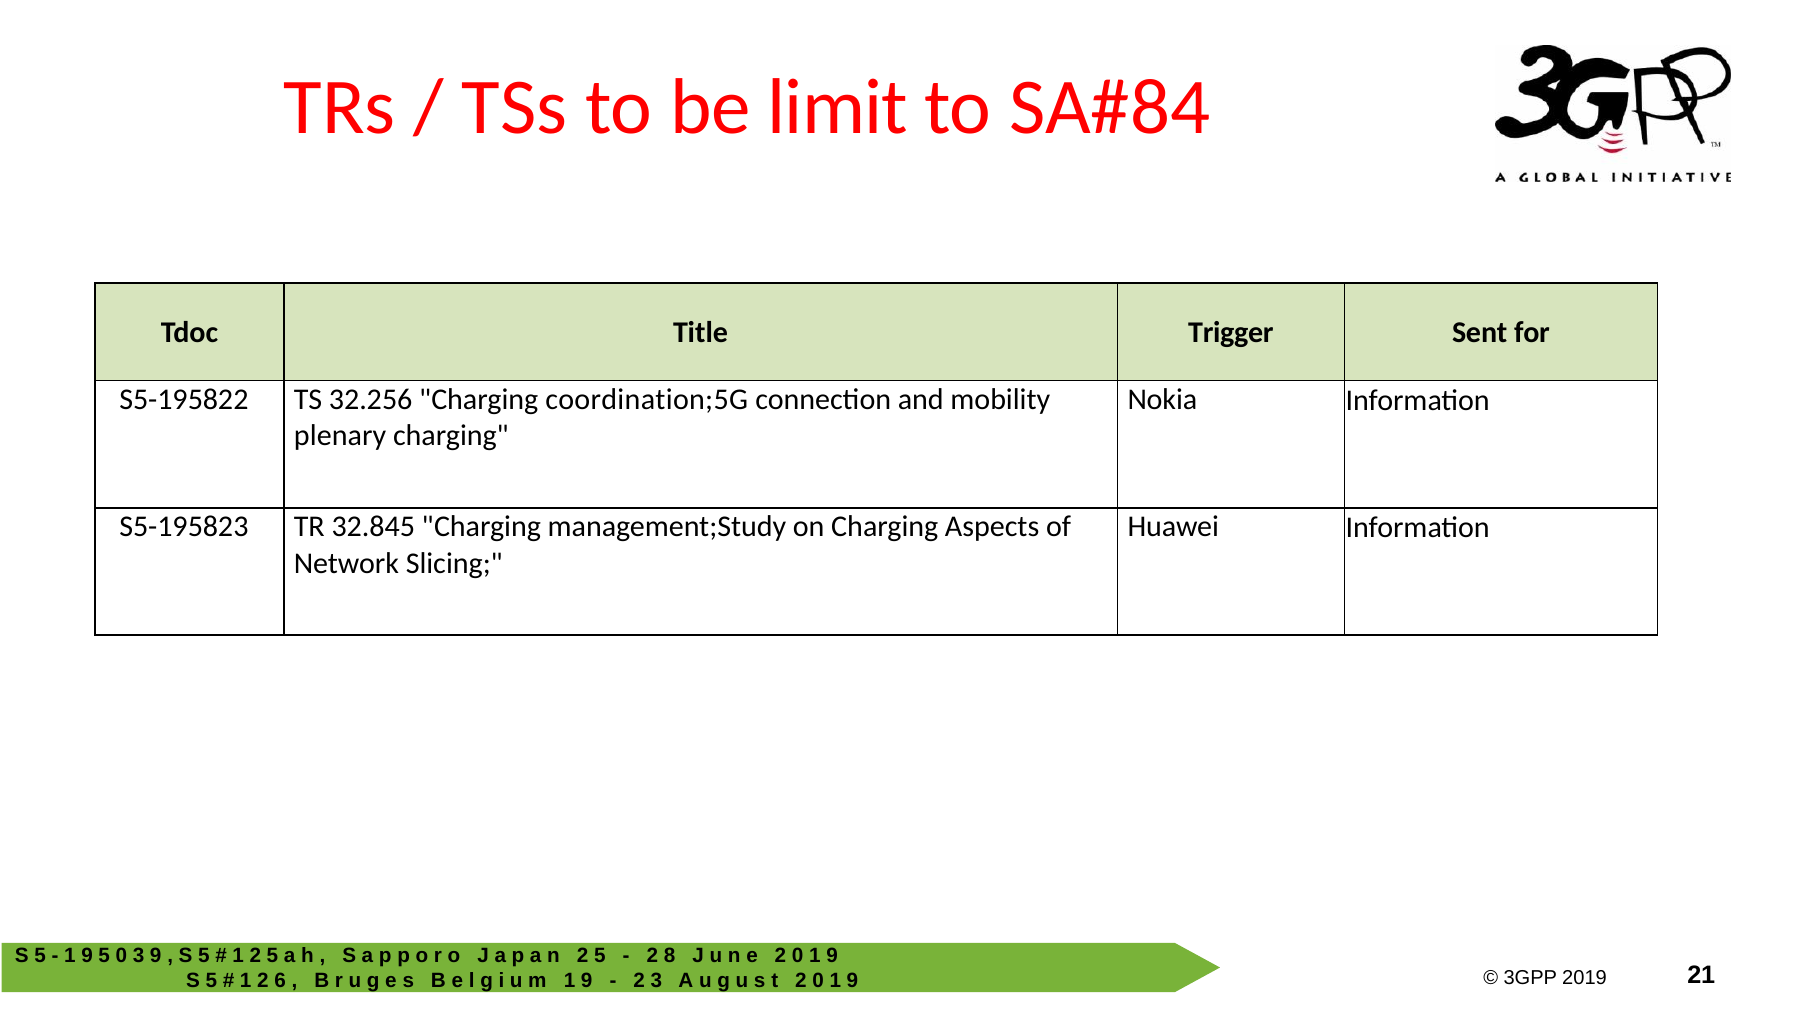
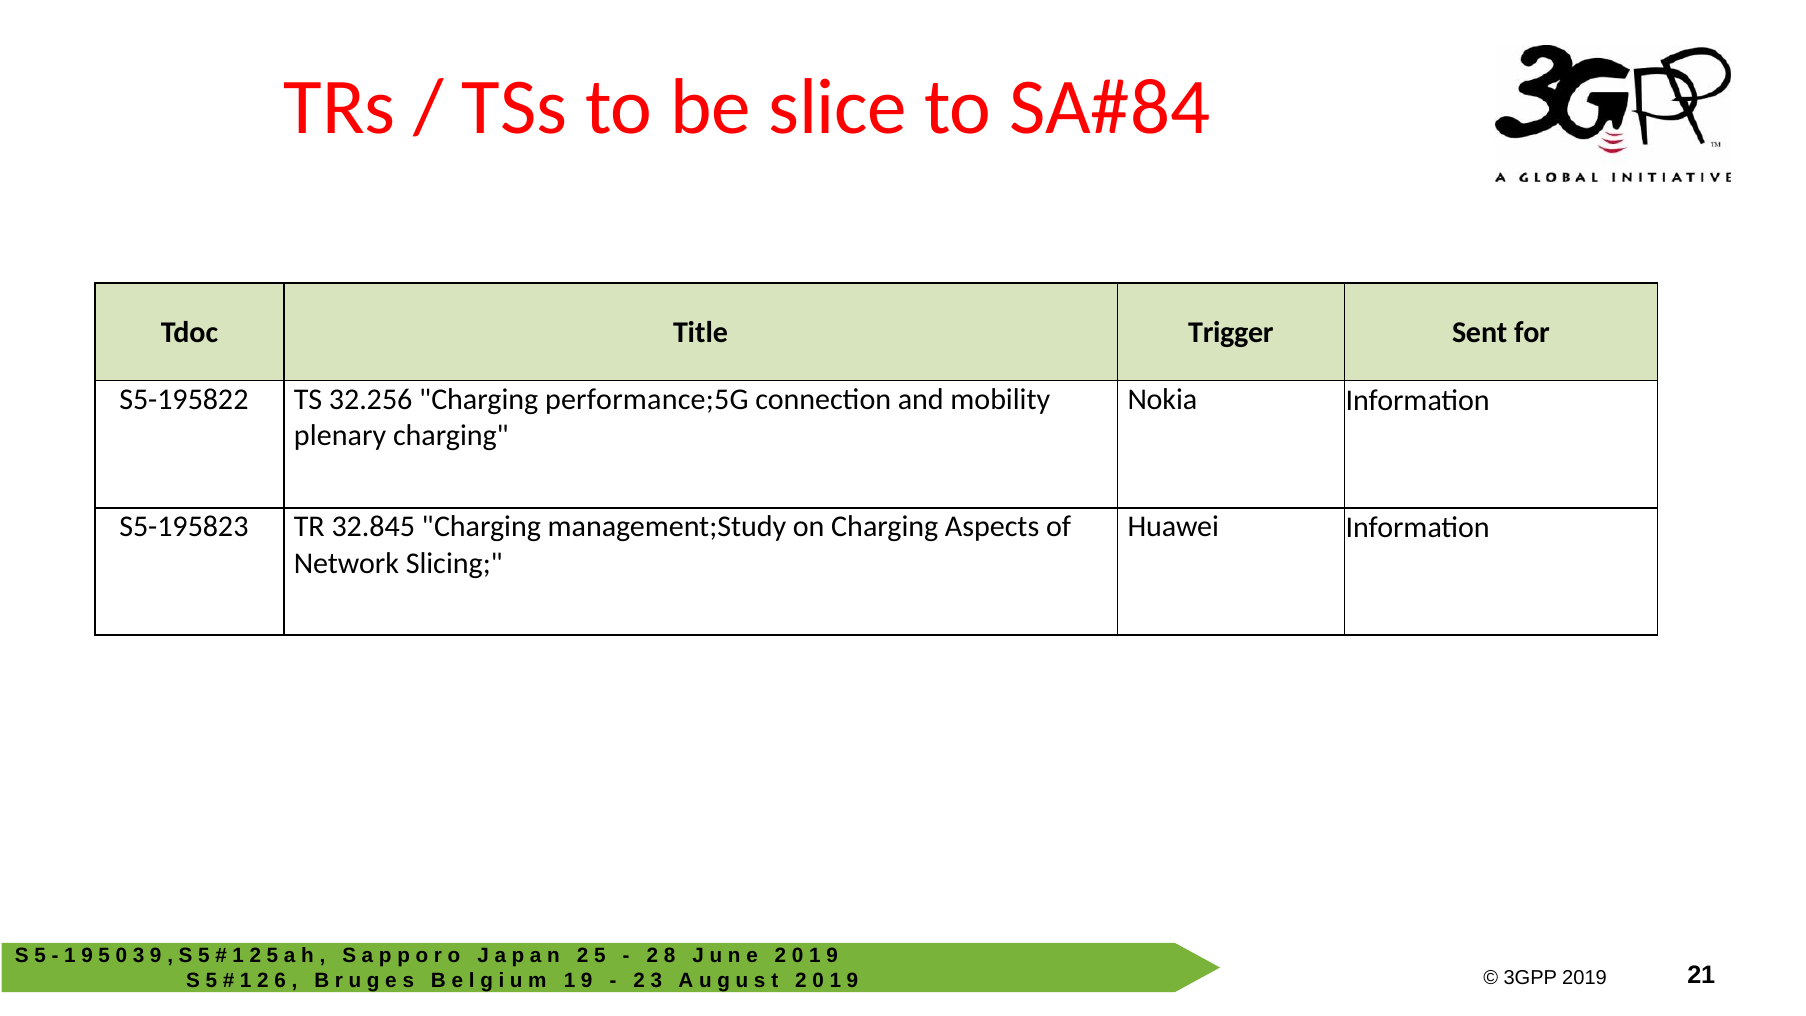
limit: limit -> slice (838, 107)
coordination;5G: coordination;5G -> performance;5G (647, 399)
